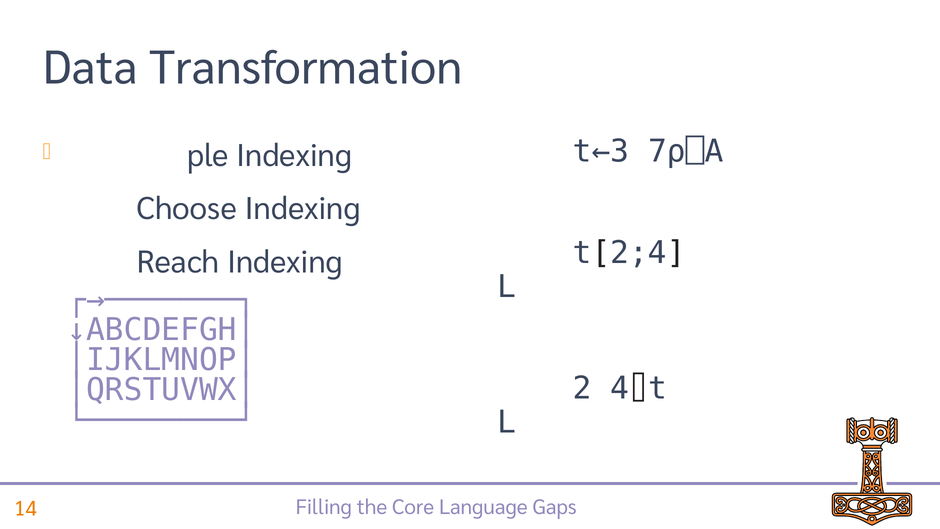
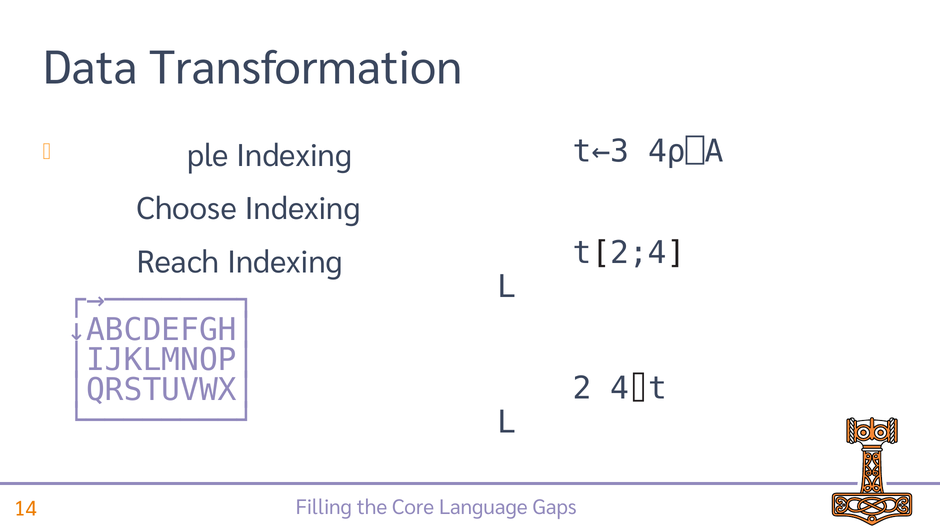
7⍴⎕A: 7⍴⎕A -> 4⍴⎕A (686, 151)
